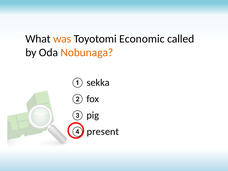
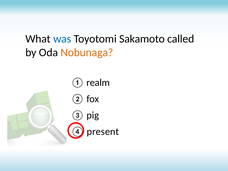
was colour: orange -> blue (62, 39)
Economic: Economic -> Sakamoto (142, 39)
sekka: sekka -> realm (98, 83)
